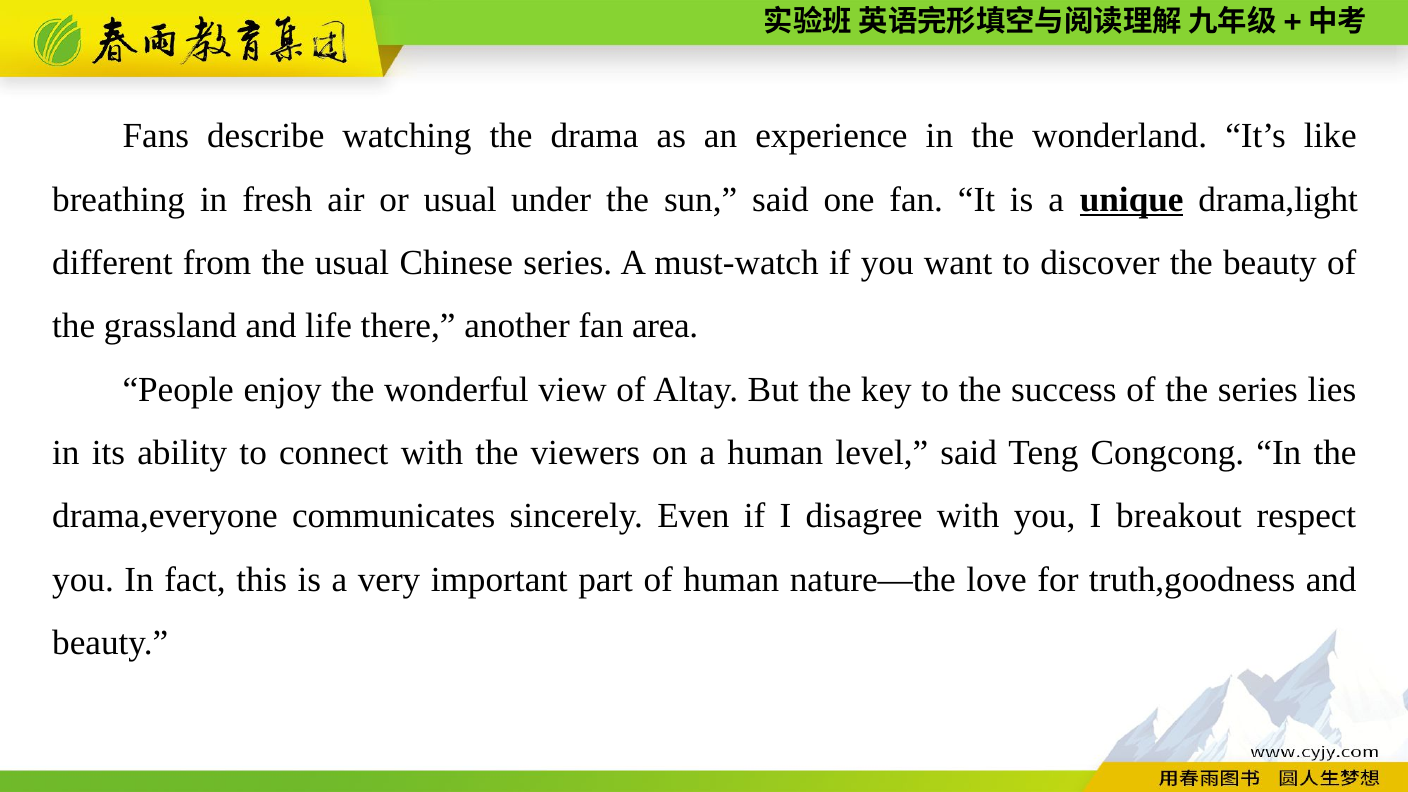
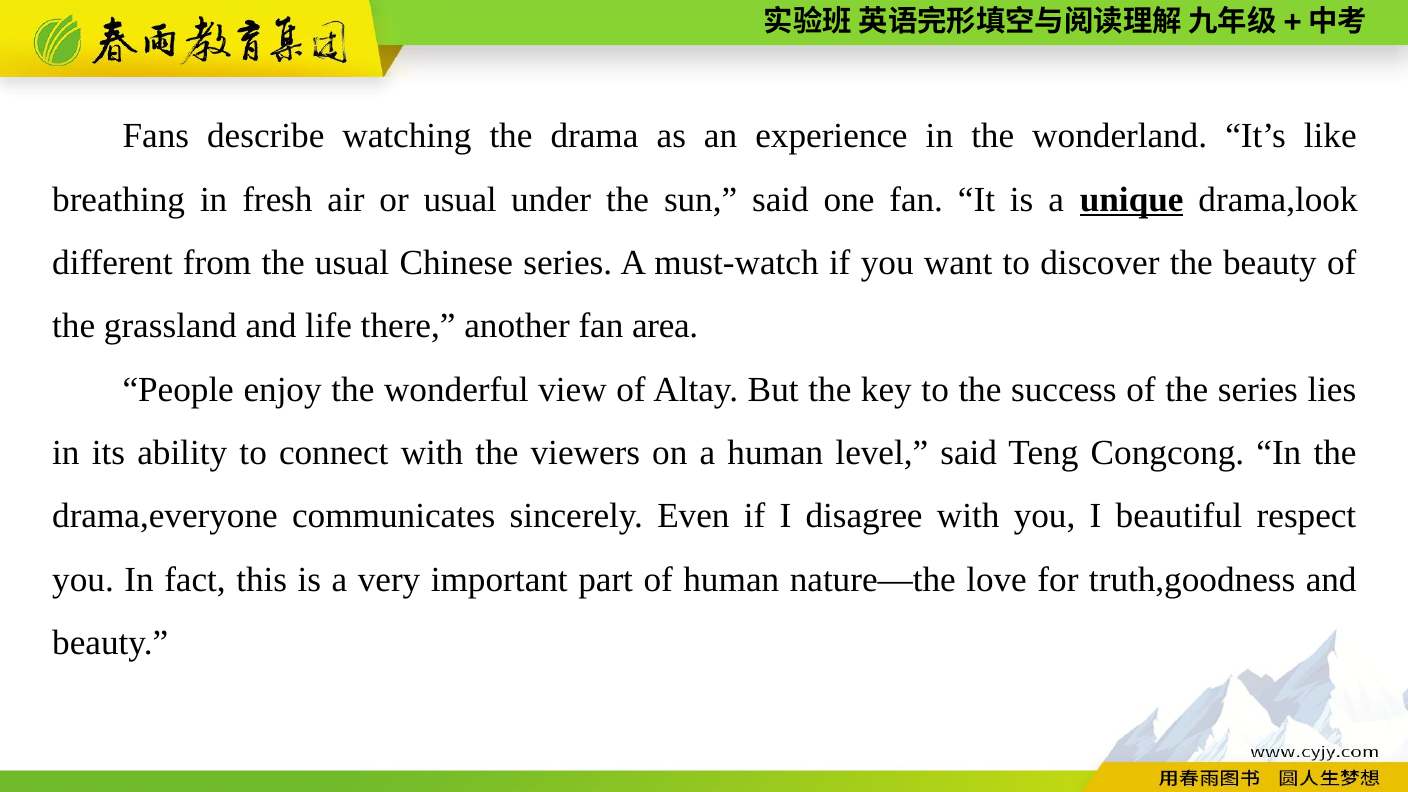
drama,light: drama,light -> drama,look (1278, 200)
breakout: breakout -> beautiful (1179, 516)
